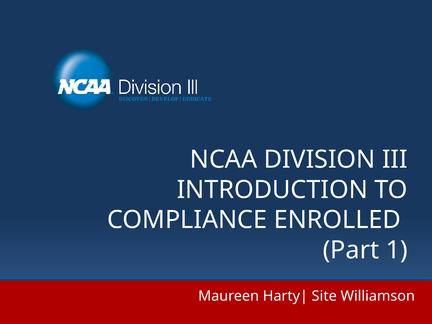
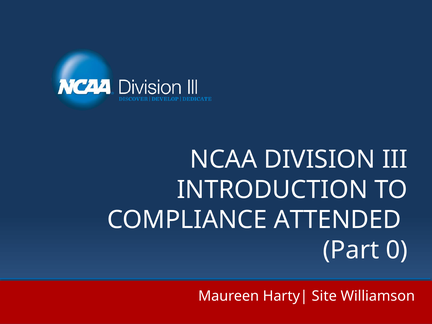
ENROLLED: ENROLLED -> ATTENDED (337, 220)
1: 1 -> 0 (397, 250)
